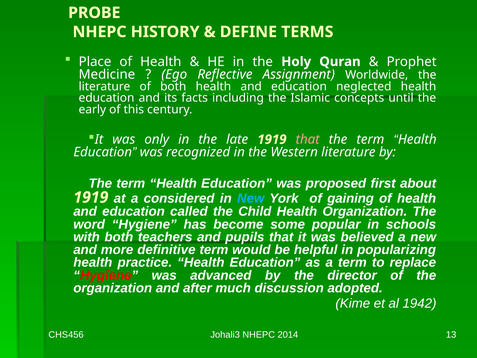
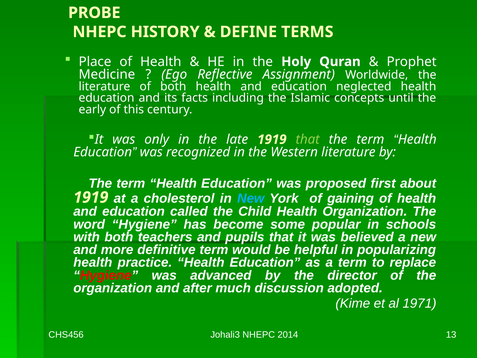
that colour: pink -> light green (308, 139)
considered: considered -> cholesterol (179, 198)
1942: 1942 -> 1971 (419, 303)
